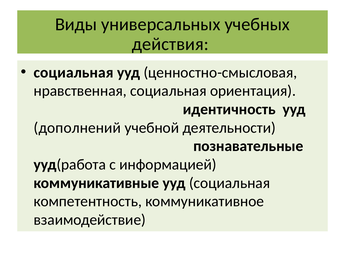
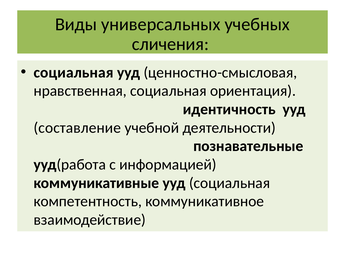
действия: действия -> сличения (170, 44)
дополнений: дополнений -> составление (77, 128)
